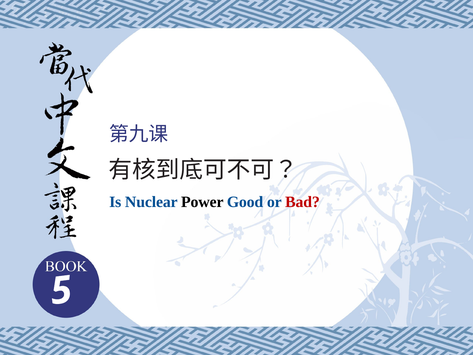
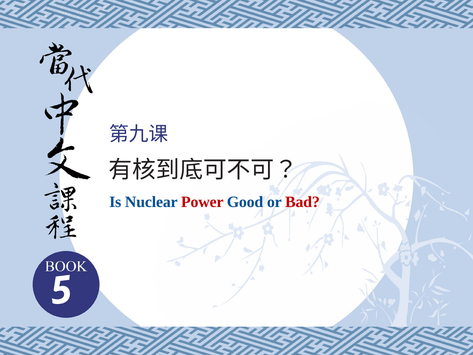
Power colour: black -> red (202, 202)
